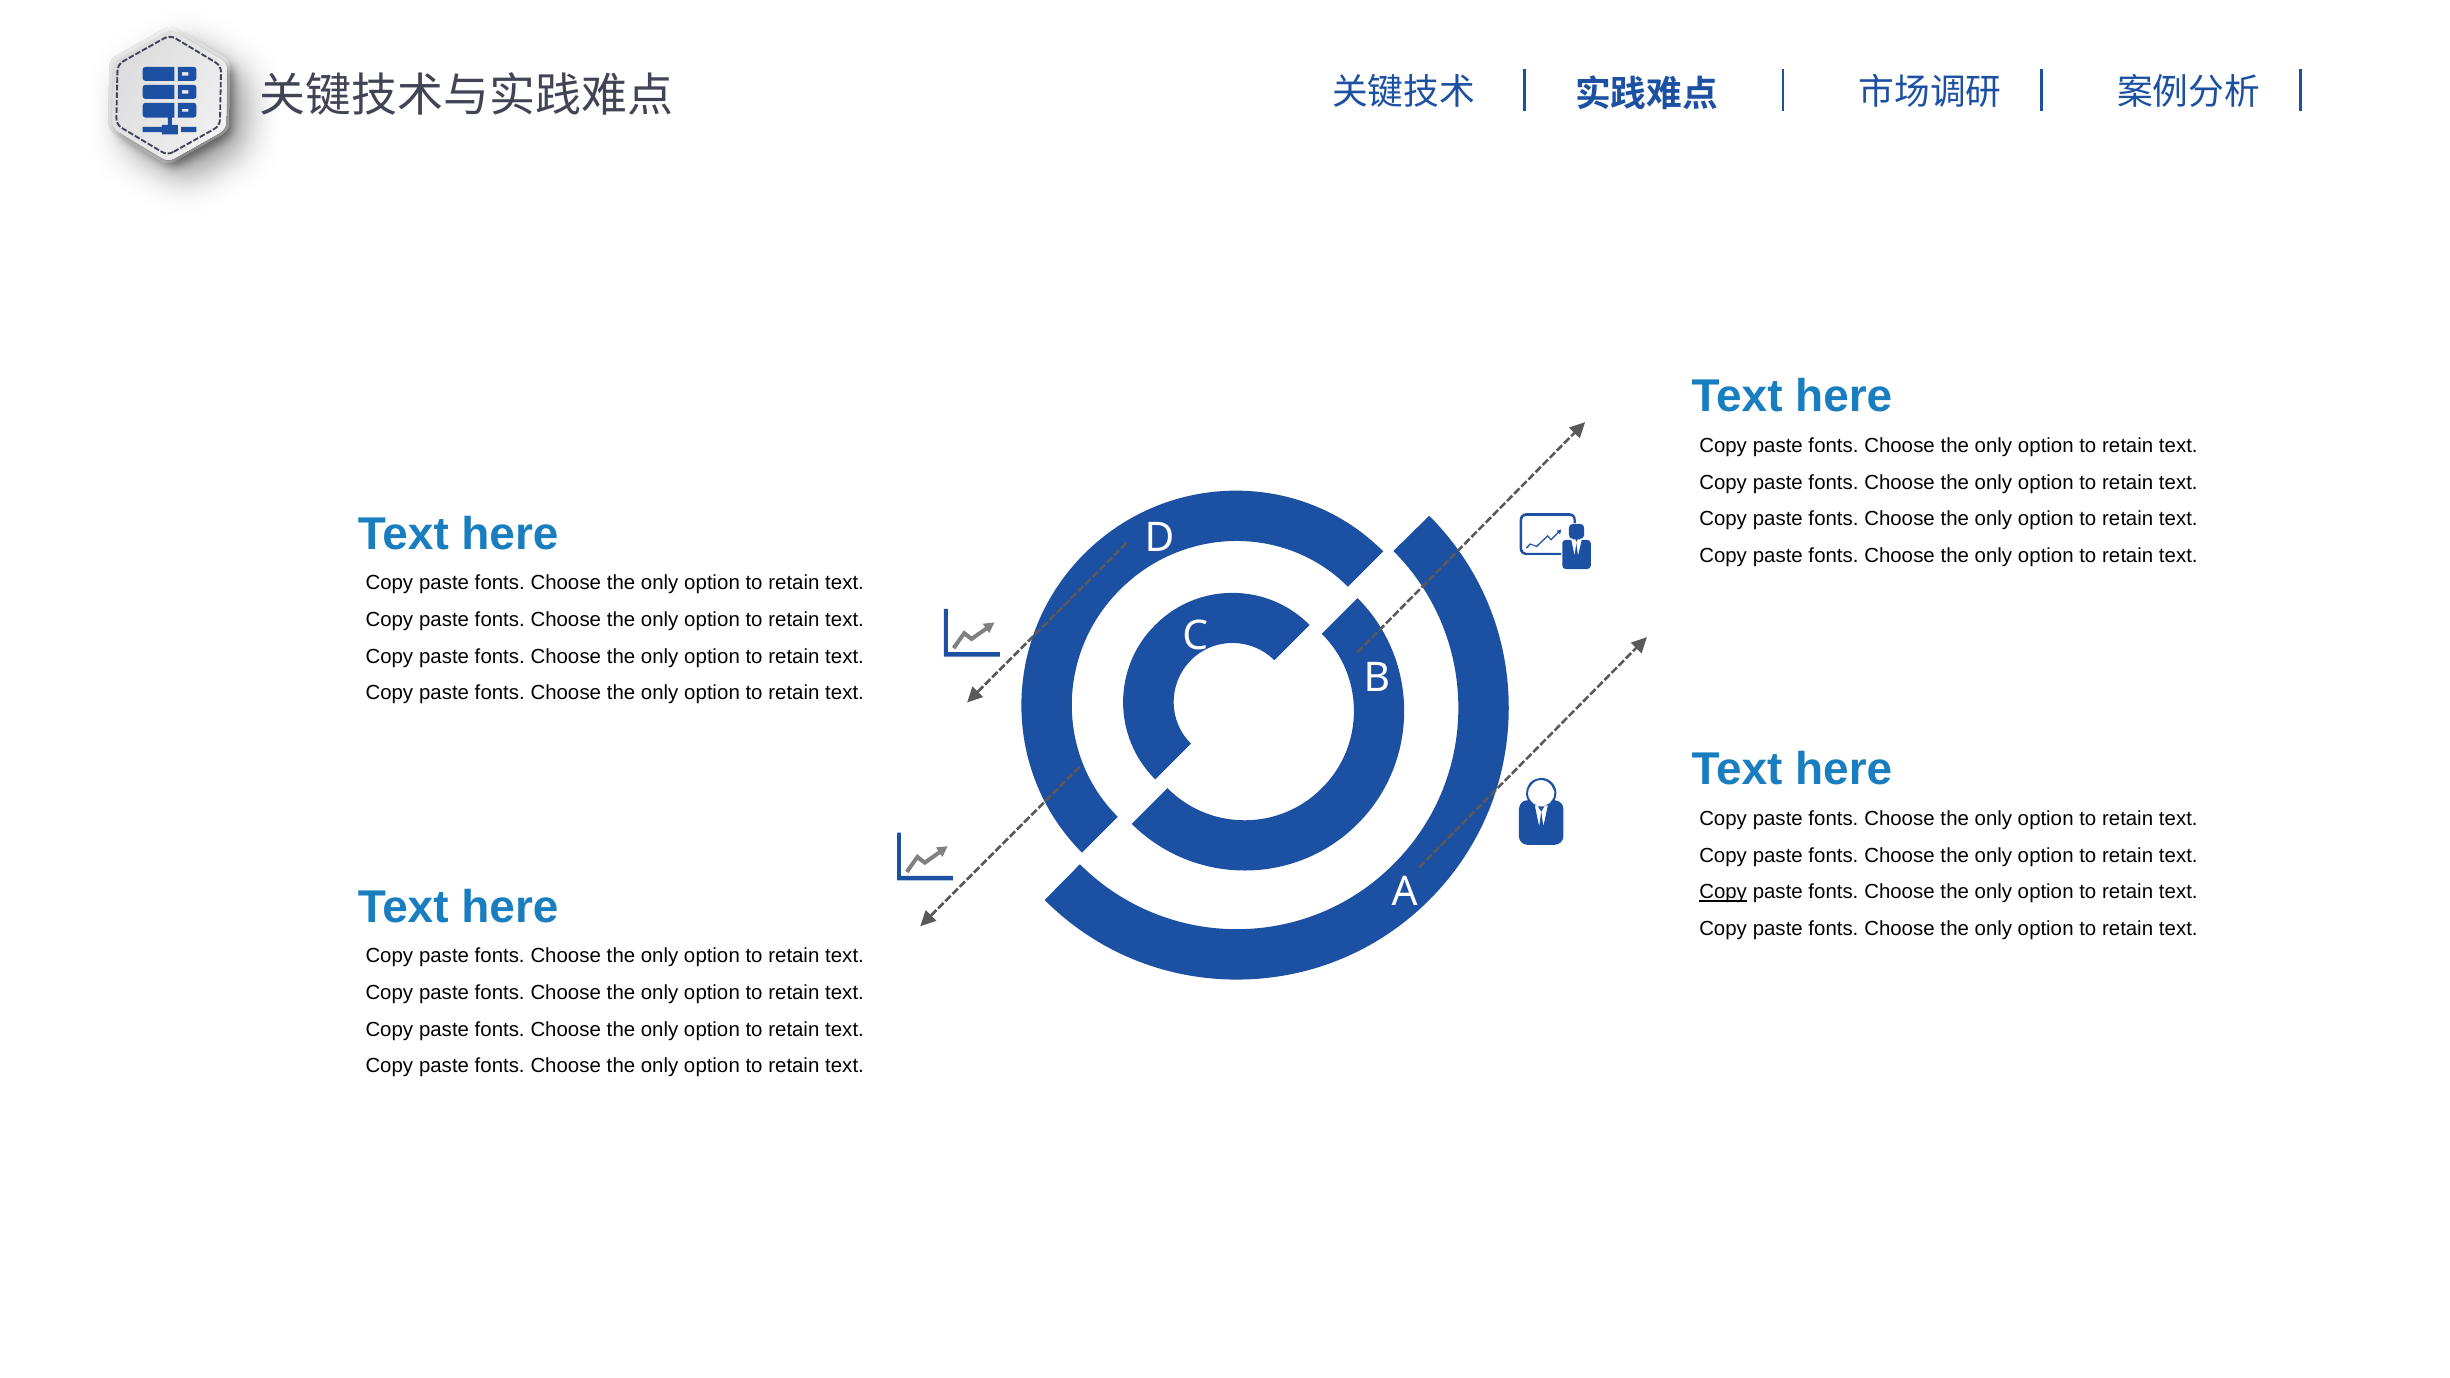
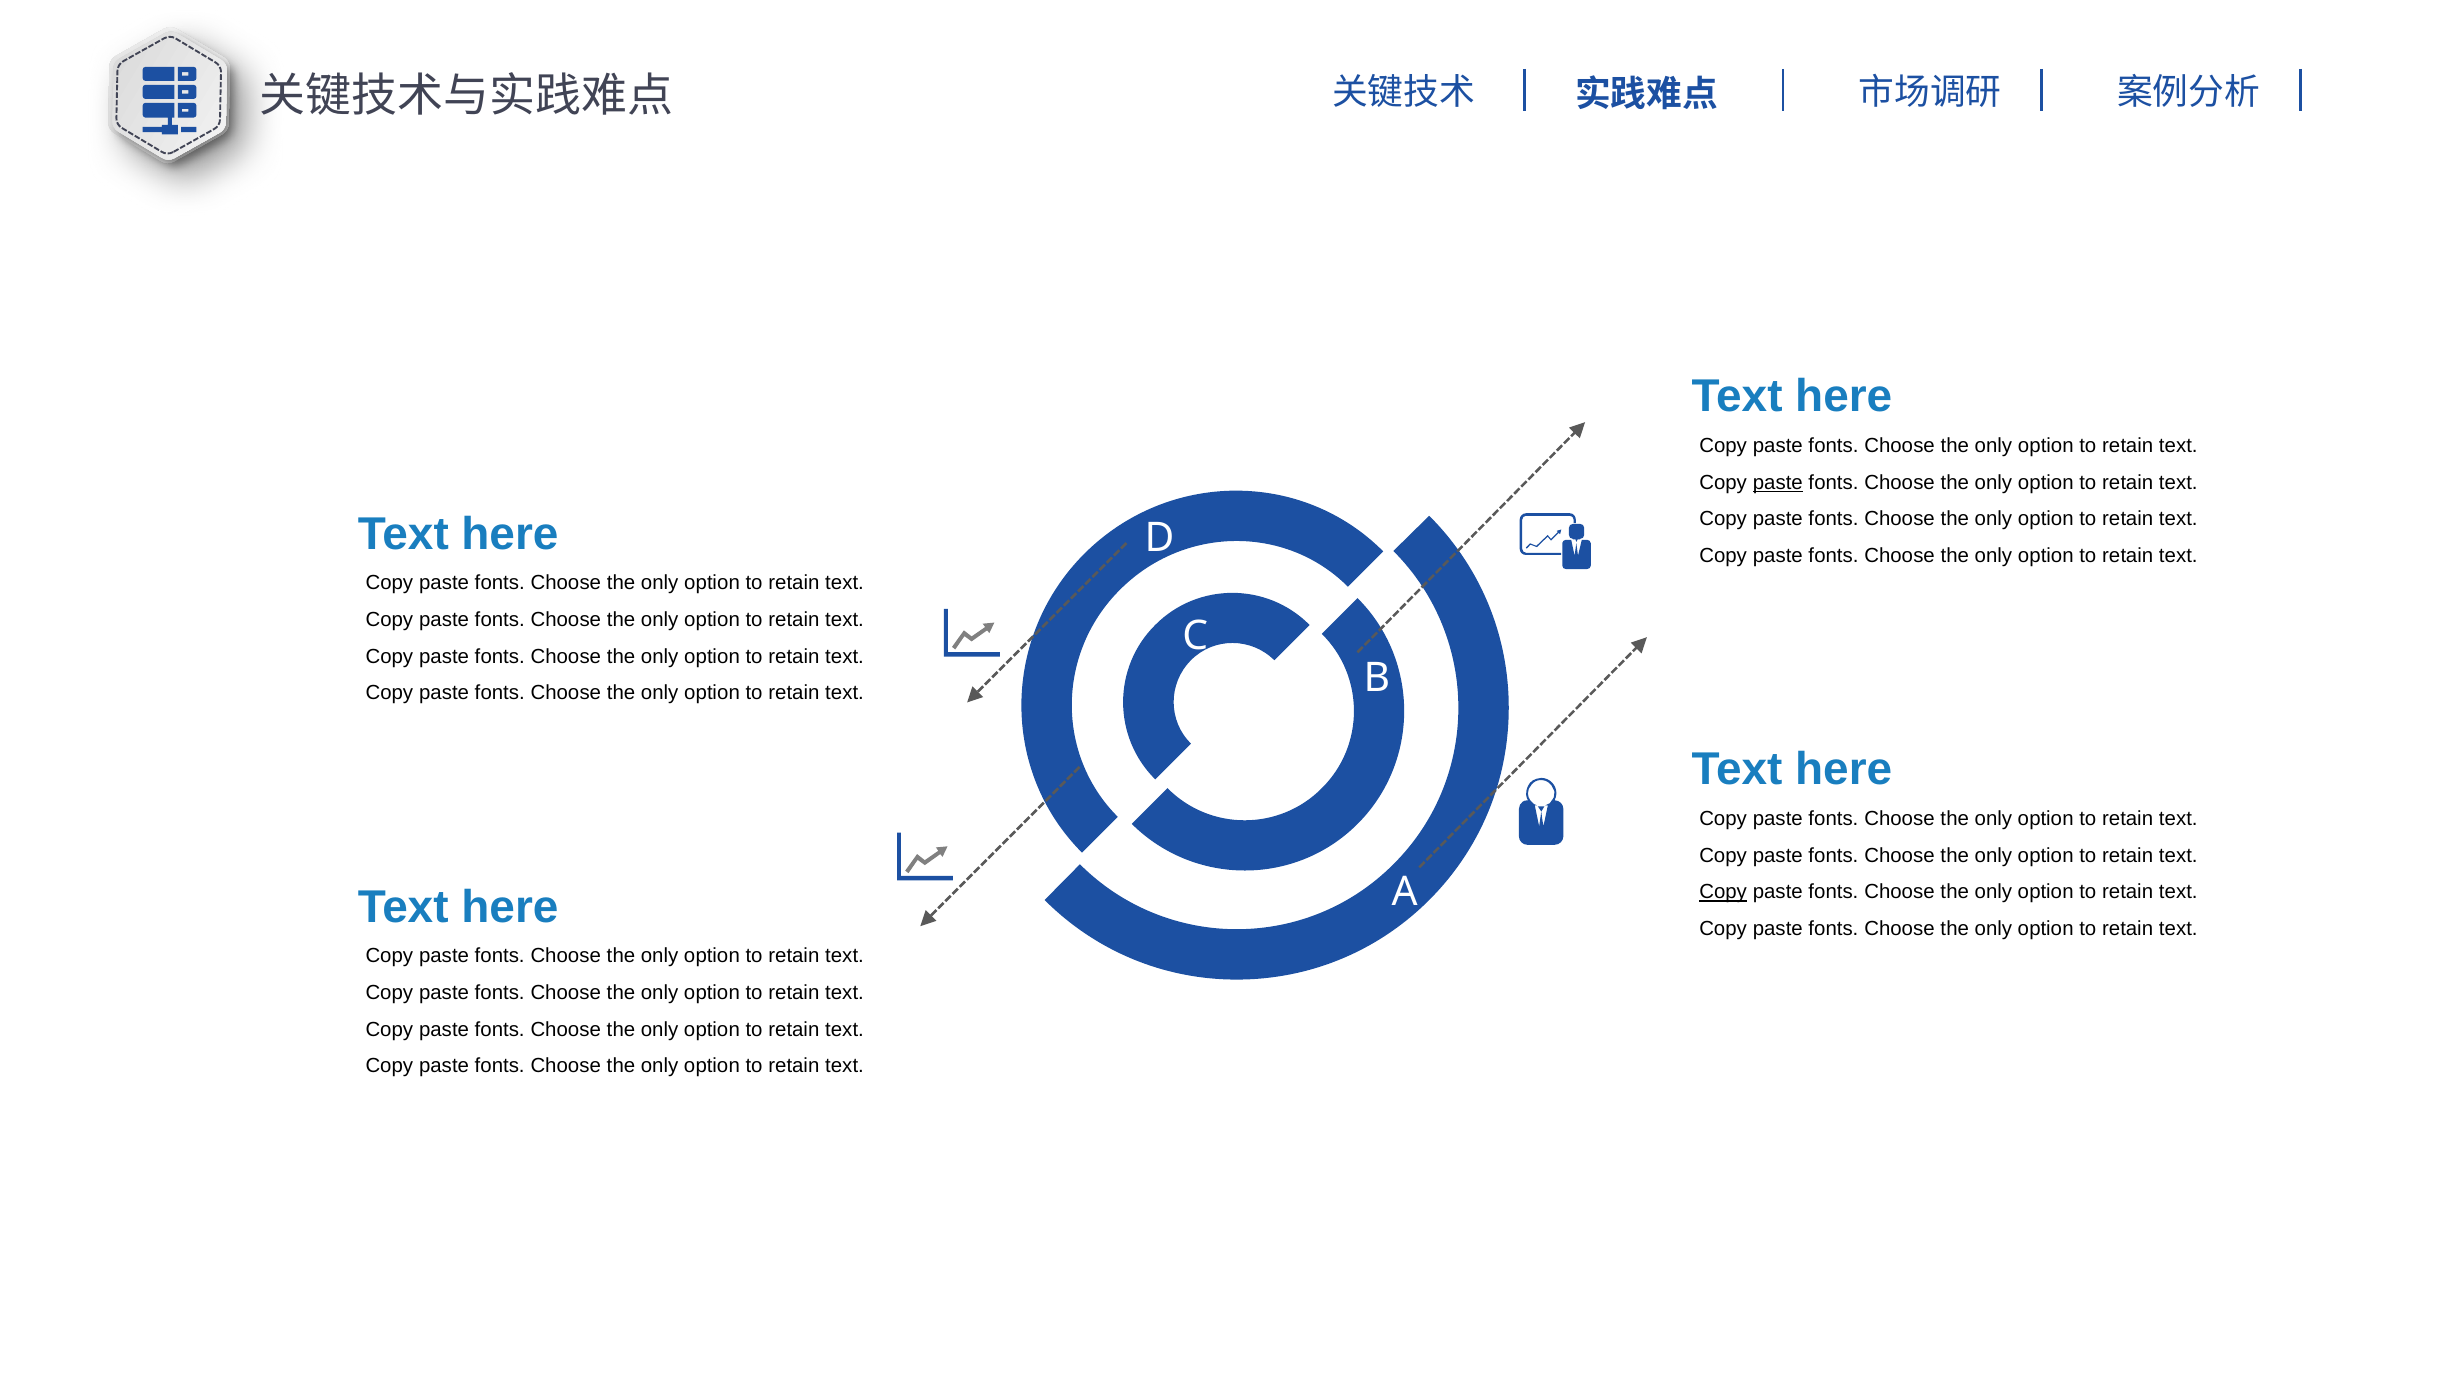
paste underline: none -> present (1778, 482)
